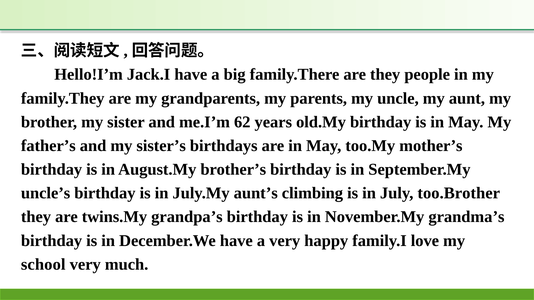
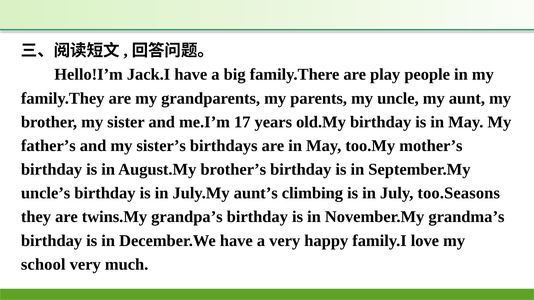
are they: they -> play (385, 75)
62: 62 -> 17 (242, 122)
too.Brother: too.Brother -> too.Seasons (459, 193)
